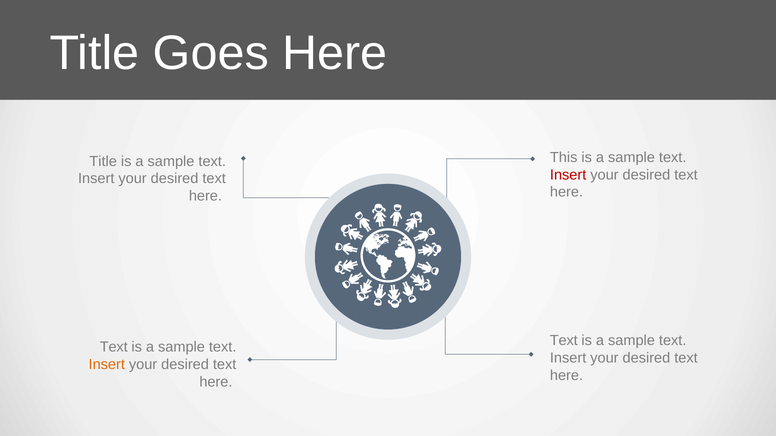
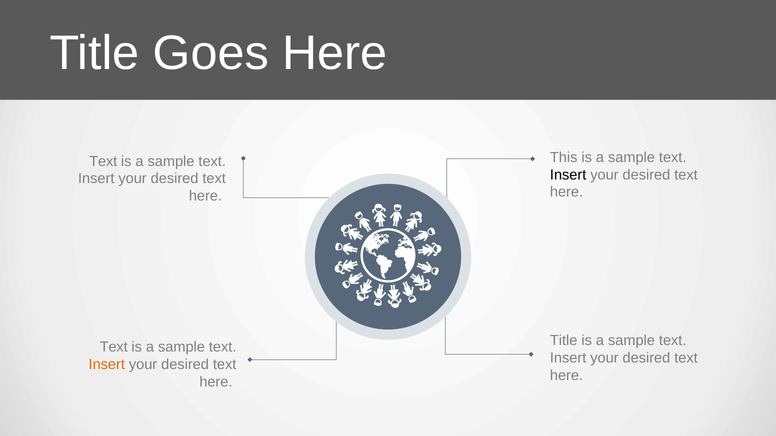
Title: Title -> Text (103, 161)
Insert colour: red -> black (568, 175)
Text: Text -> Title (564, 341)
